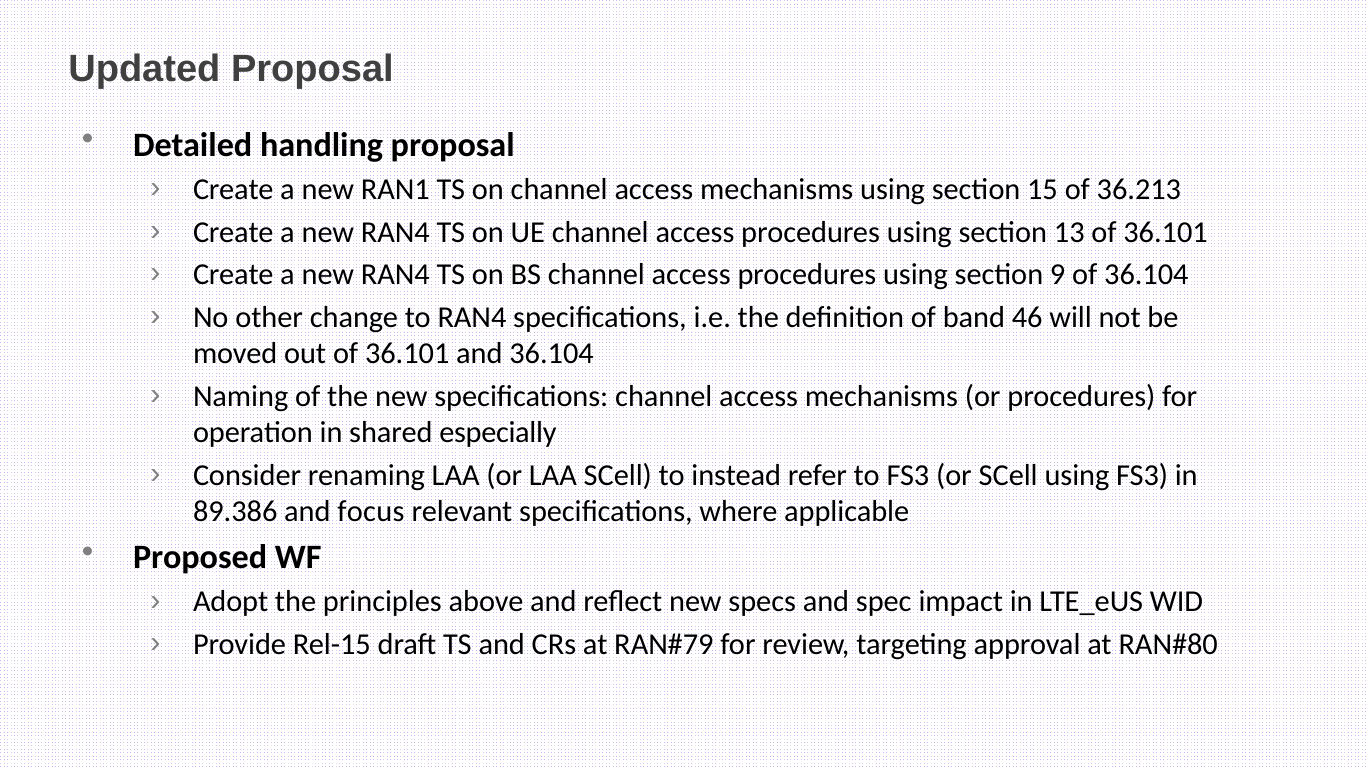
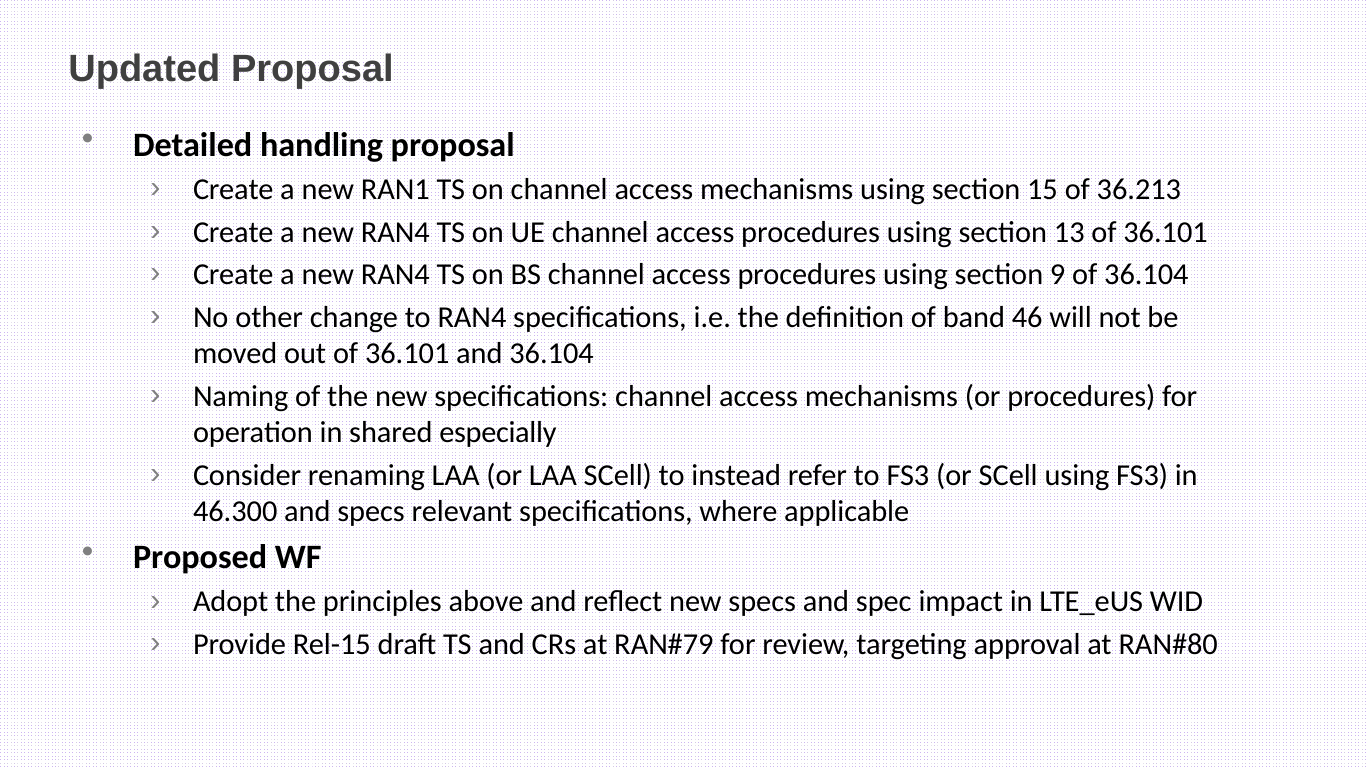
89.386: 89.386 -> 46.300 (235, 512)
and focus: focus -> specs (371, 512)
